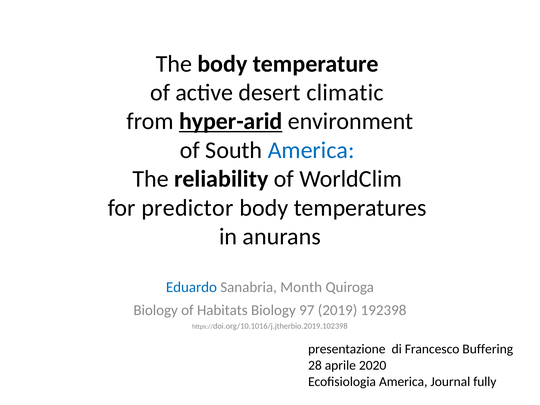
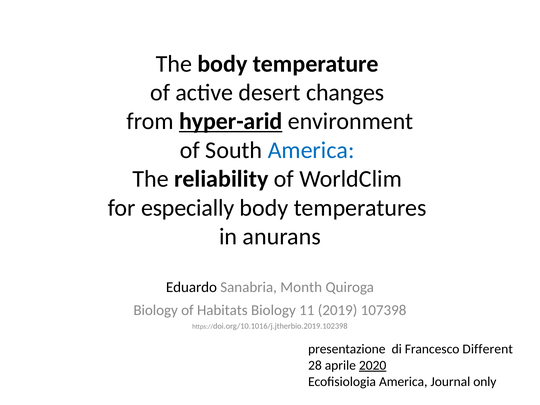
climatic: climatic -> changes (345, 93)
predictor: predictor -> especially (188, 208)
Eduardo colour: blue -> black (191, 287)
97: 97 -> 11 (307, 310)
192398: 192398 -> 107398 (384, 310)
Buffering: Buffering -> Different (488, 349)
2020 underline: none -> present (373, 365)
fully: fully -> only (485, 382)
